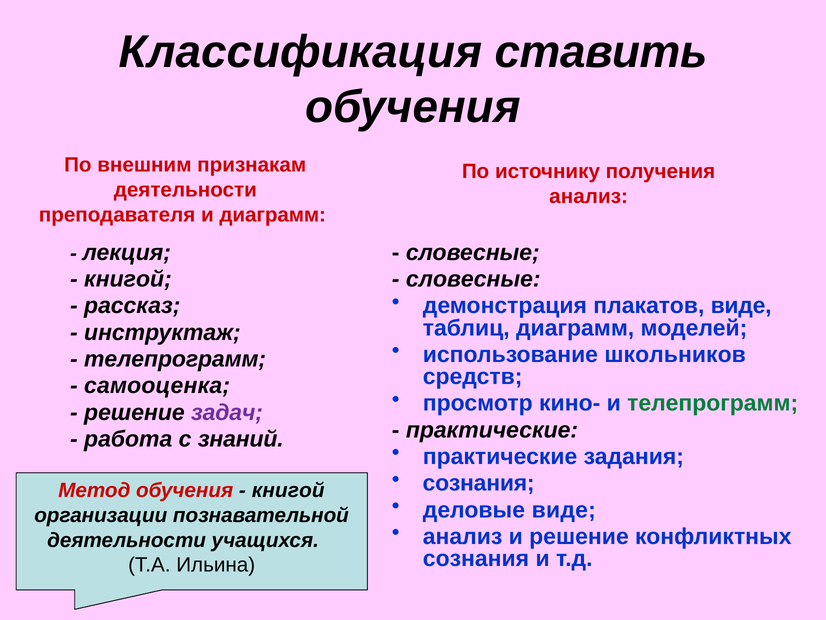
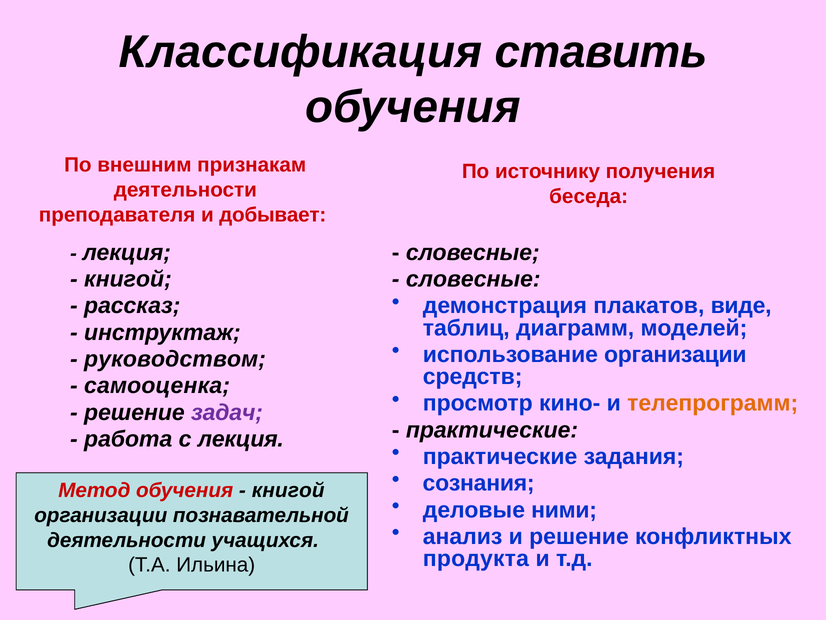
анализ: анализ -> беседа (589, 196)
и диаграмм: диаграмм -> добывает (273, 215)
использование школьников: школьников -> организации (675, 354)
телепрограмм: телепрограмм -> руководством (175, 359)
телепрограмм colour: green -> orange (713, 403)
с знаний: знаний -> лекция (241, 439)
деловые виде: виде -> ними (564, 510)
сознания: сознания -> продукта (476, 558)
